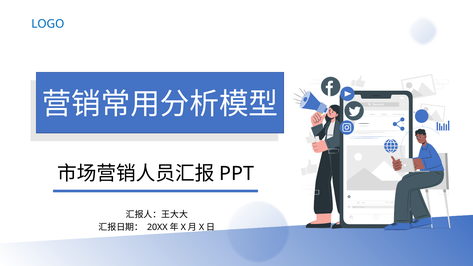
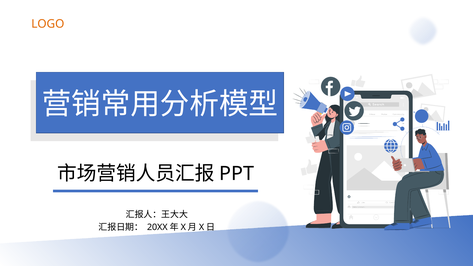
LOGO colour: blue -> orange (48, 24)
